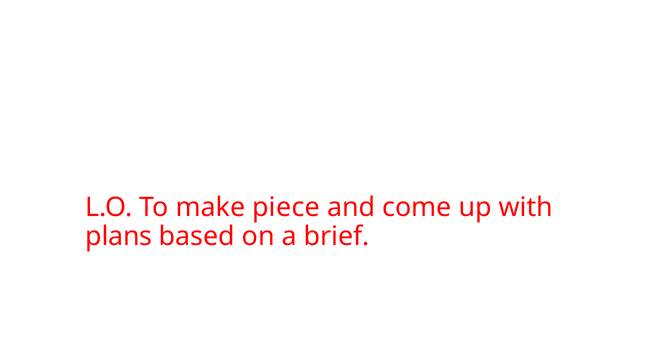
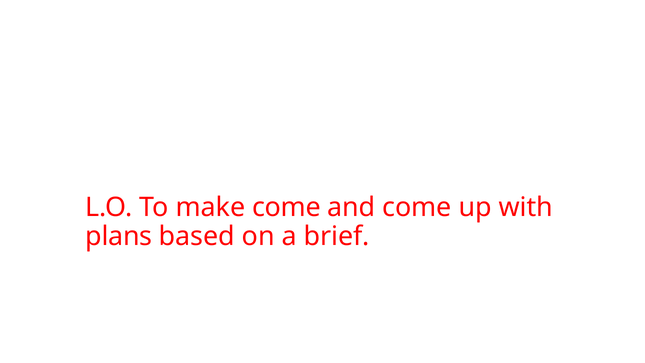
make piece: piece -> come (286, 207)
